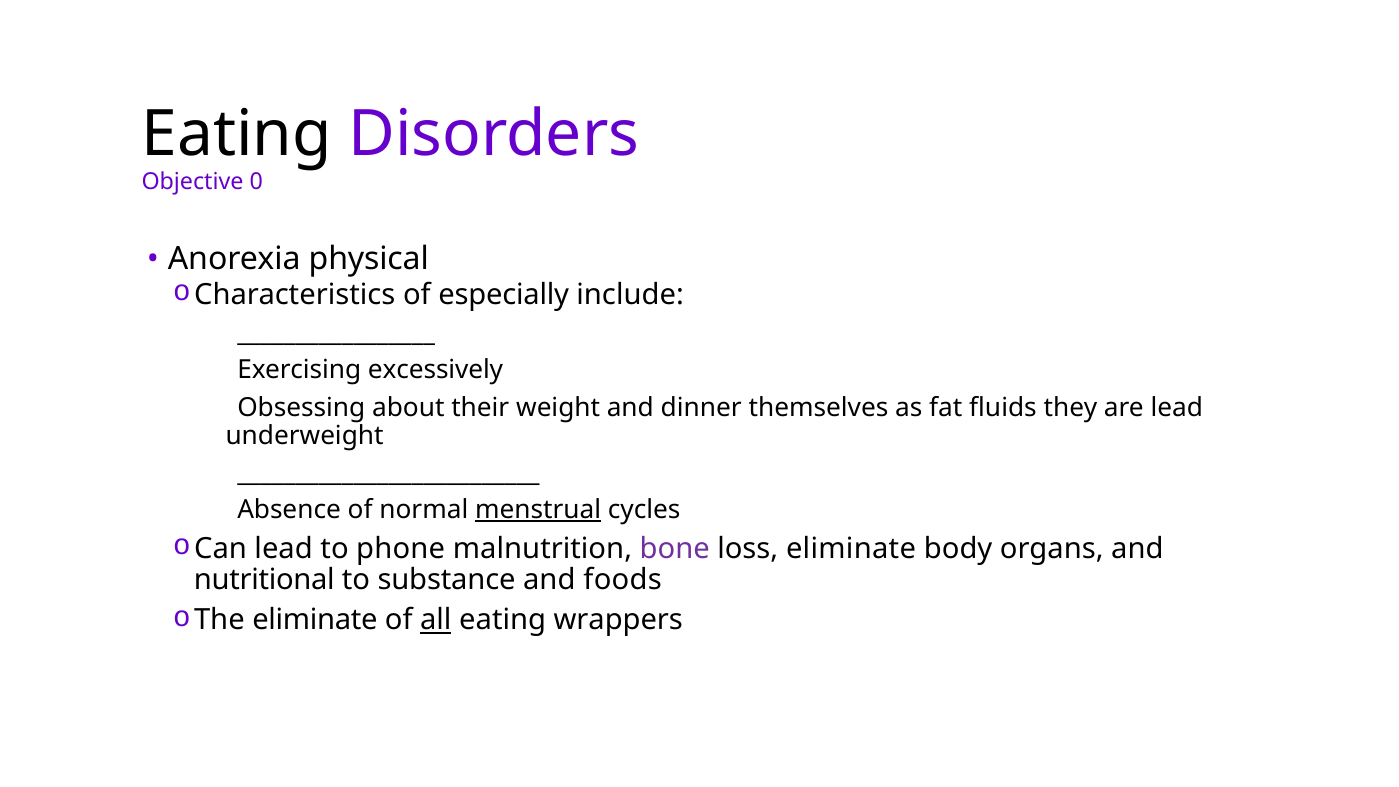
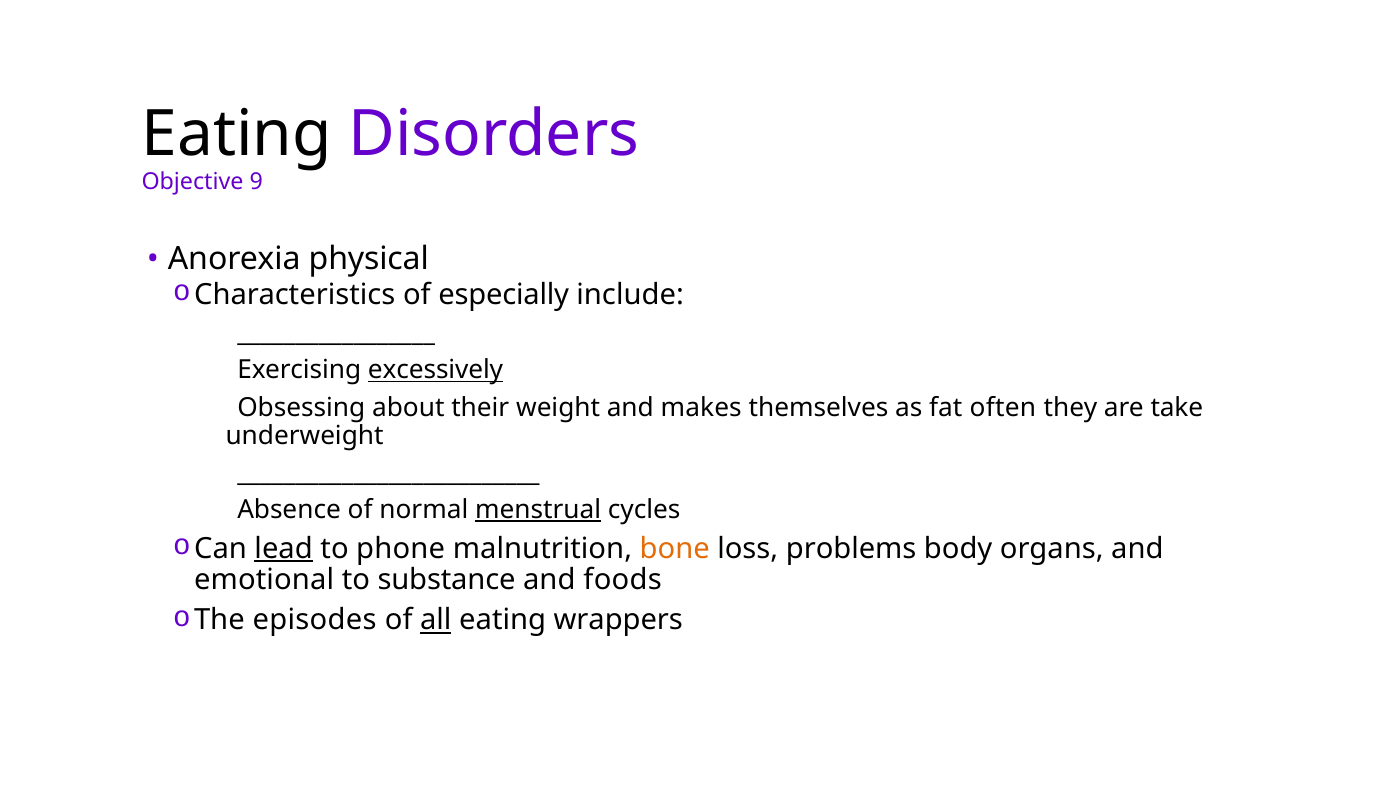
0: 0 -> 9 (256, 182)
excessively underline: none -> present (436, 370)
dinner: dinner -> makes (701, 407)
fluids: fluids -> often (1003, 407)
are lead: lead -> take (1177, 407)
lead underline: none -> present (284, 548)
bone colour: purple -> orange (675, 548)
loss eliminate: eliminate -> problems (851, 548)
nutritional: nutritional -> emotional (264, 580)
The eliminate: eliminate -> episodes (315, 620)
